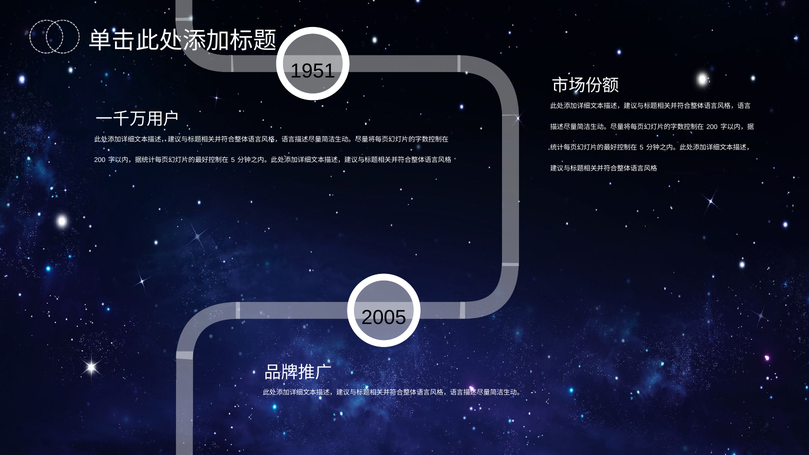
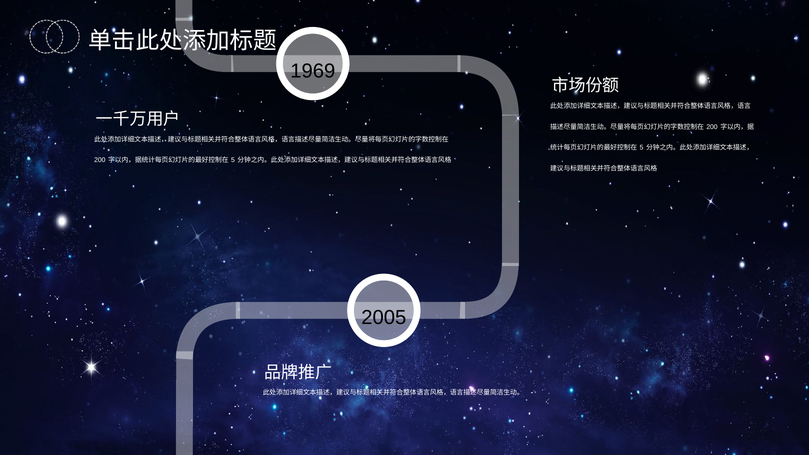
1951: 1951 -> 1969 (313, 71)
